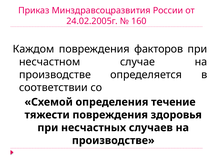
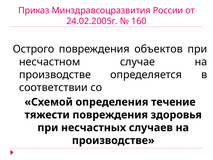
Каждом: Каждом -> Острого (34, 49)
факторов: факторов -> объектов (159, 49)
